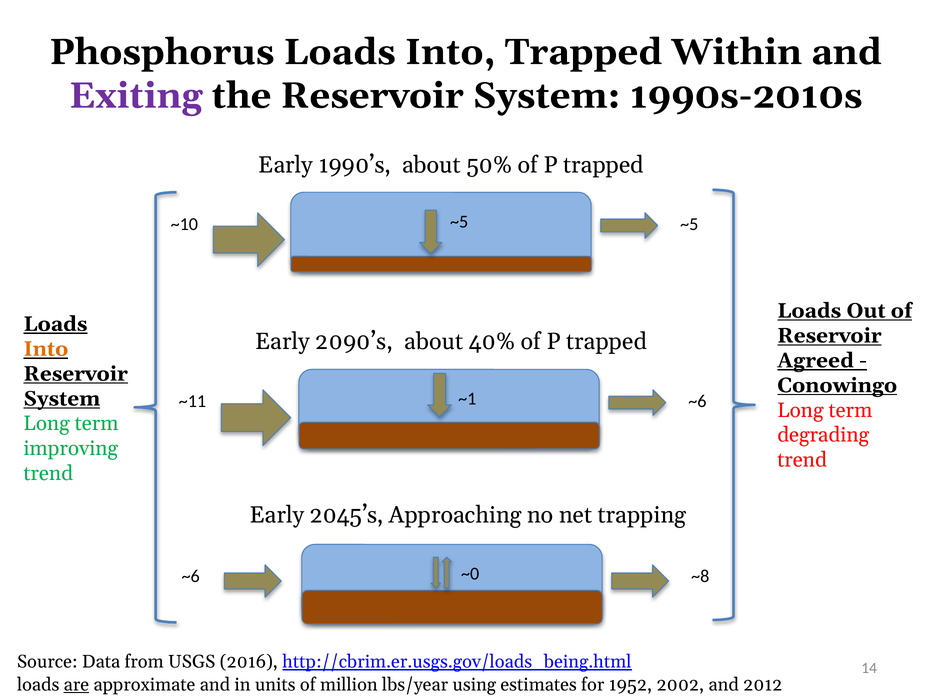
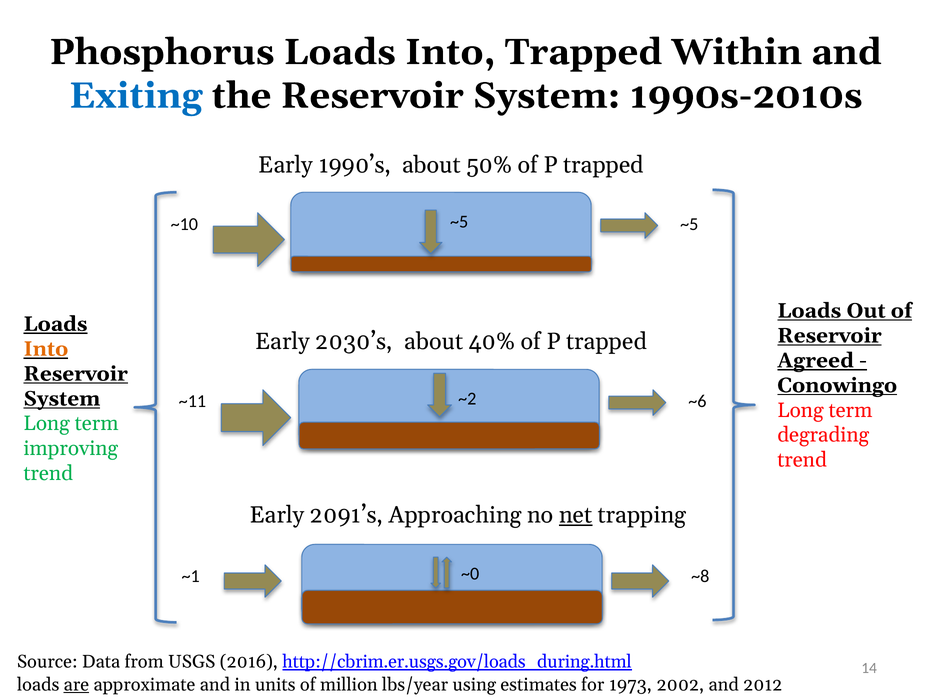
Exiting colour: purple -> blue (136, 96)
2090’s: 2090’s -> 2030’s (354, 341)
~1: ~1 -> ~2 (467, 399)
2045’s: 2045’s -> 2091’s (347, 515)
net underline: none -> present (576, 515)
~6: ~6 -> ~1 (191, 576)
http://cbrim.er.usgs.gov/loads_being.html: http://cbrim.er.usgs.gov/loads_being.html -> http://cbrim.er.usgs.gov/loads_during.html (457, 661)
1952: 1952 -> 1973 (630, 685)
